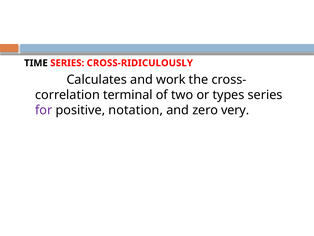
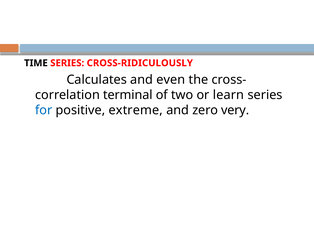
work: work -> even (171, 80)
types: types -> learn (228, 95)
for colour: purple -> blue (44, 110)
notation: notation -> extreme (136, 110)
